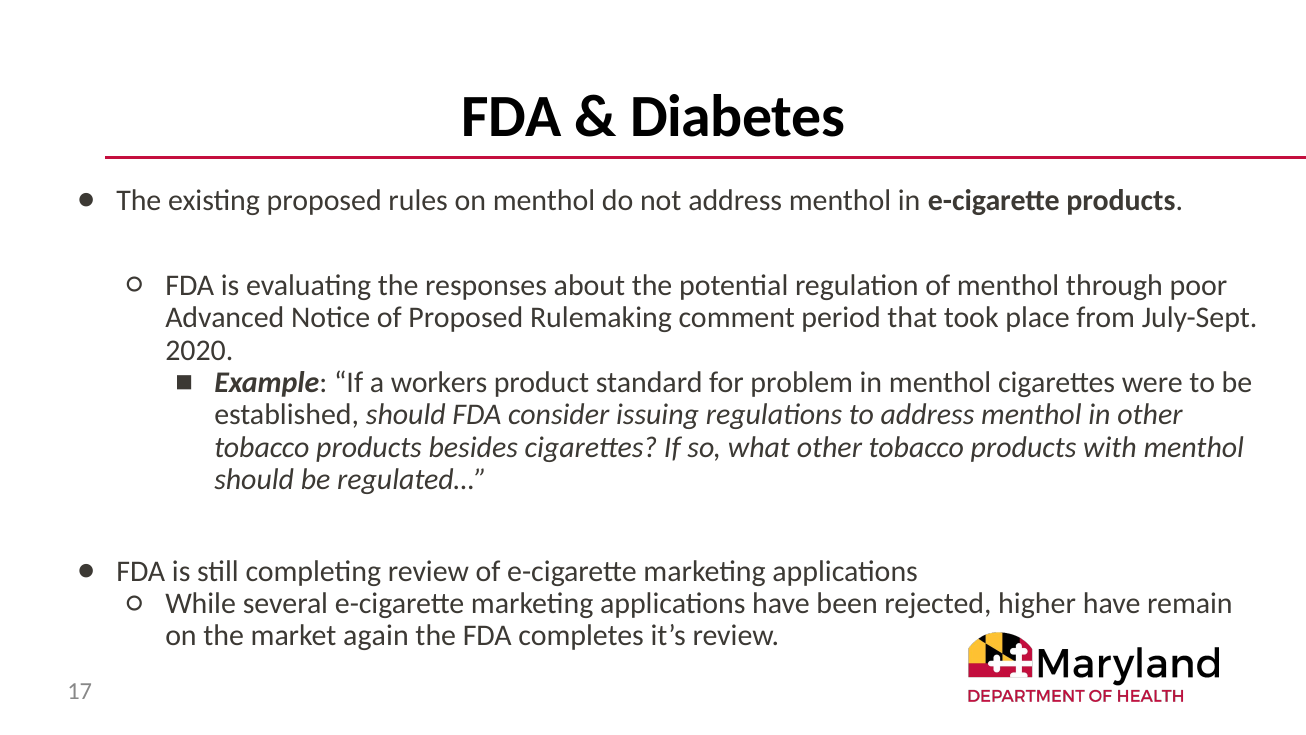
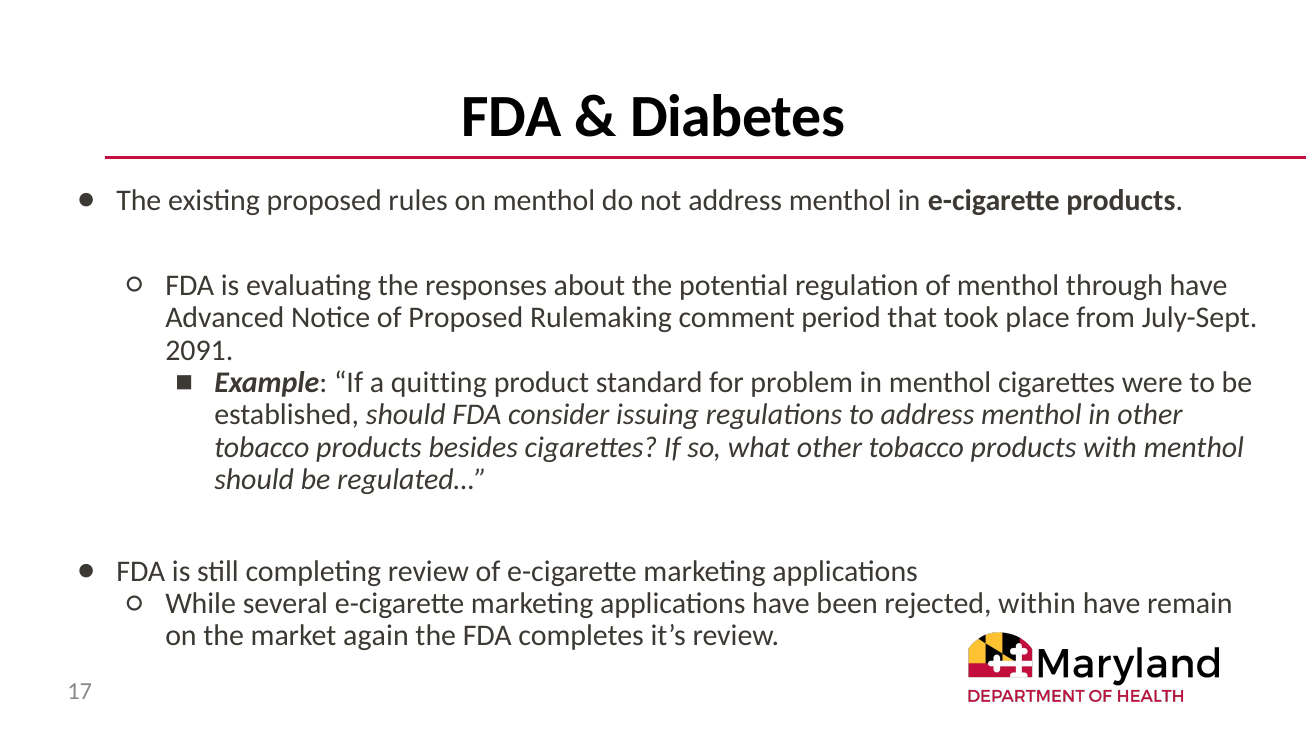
through poor: poor -> have (1199, 285)
2020: 2020 -> 2091 (199, 350)
workers: workers -> quitting (439, 382)
higher: higher -> within (1037, 603)
